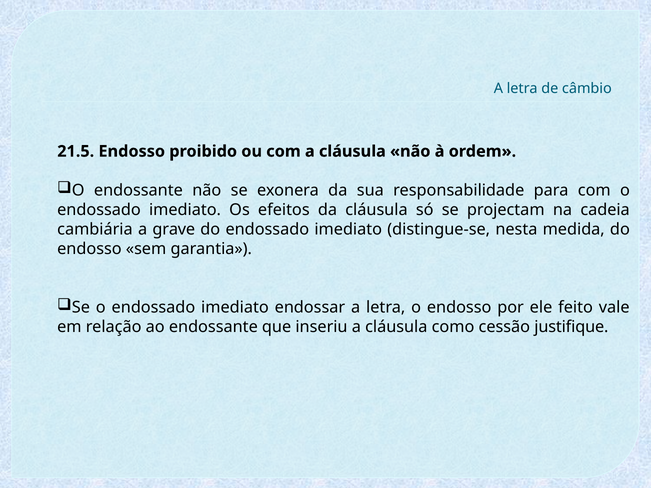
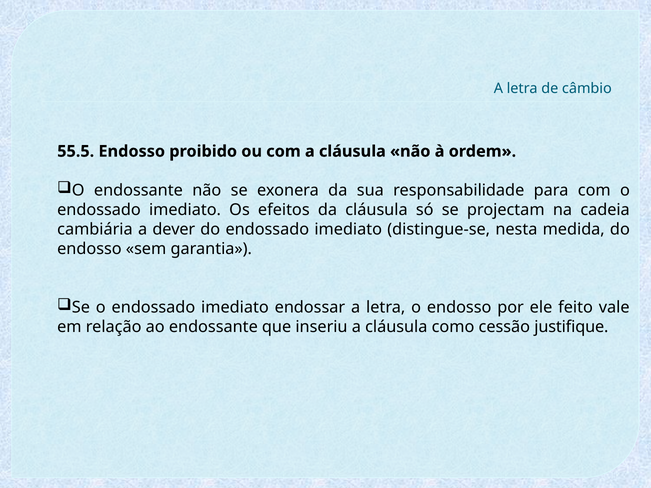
21.5: 21.5 -> 55.5 (76, 151)
grave: grave -> dever (174, 230)
